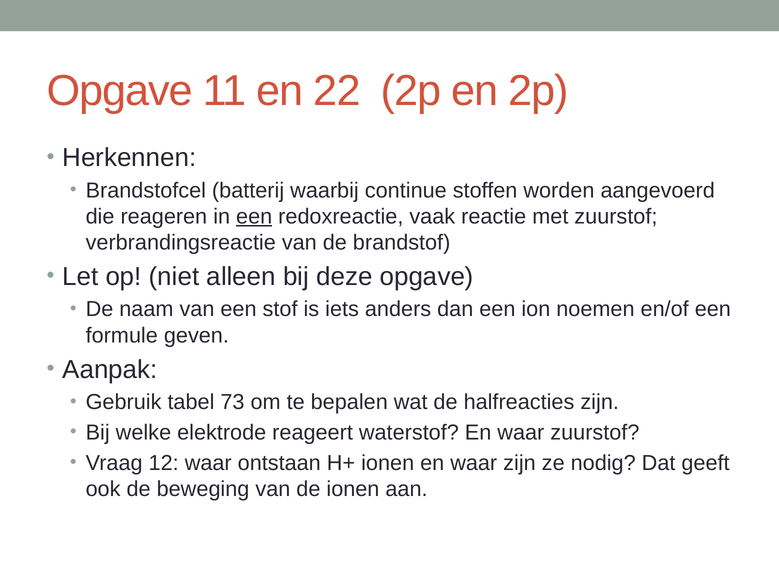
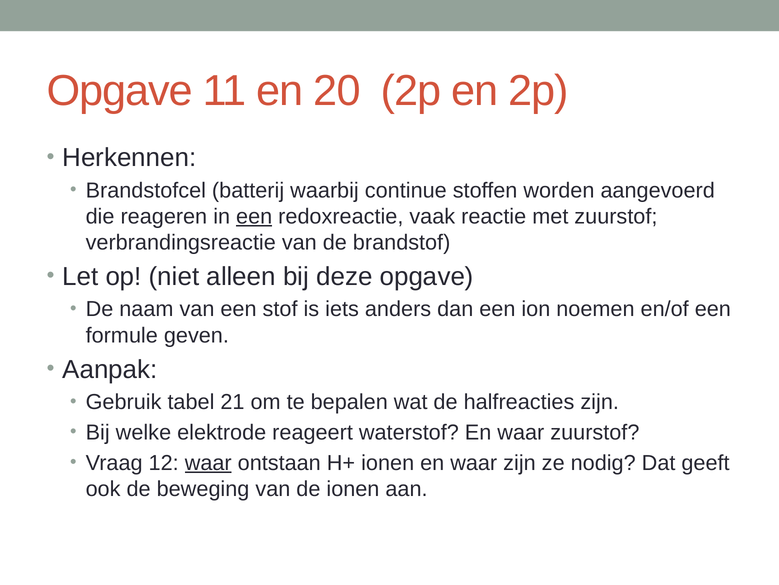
22: 22 -> 20 (337, 91)
73: 73 -> 21 (232, 402)
waar underline: none -> present (208, 462)
